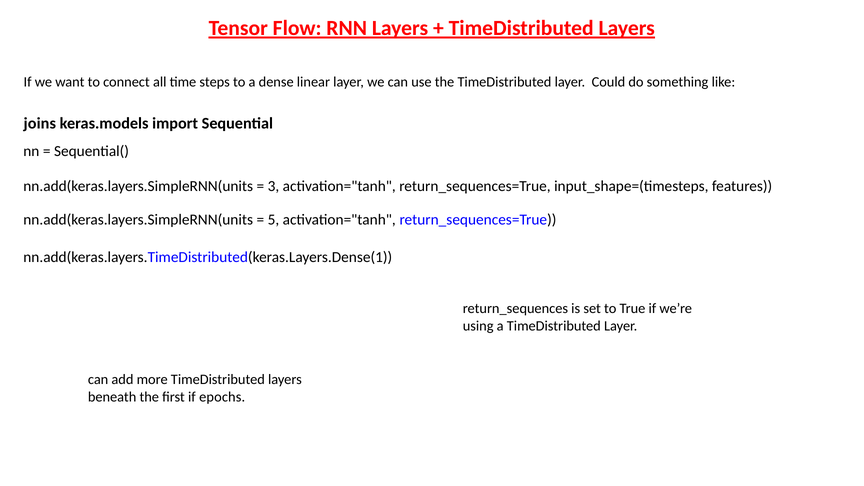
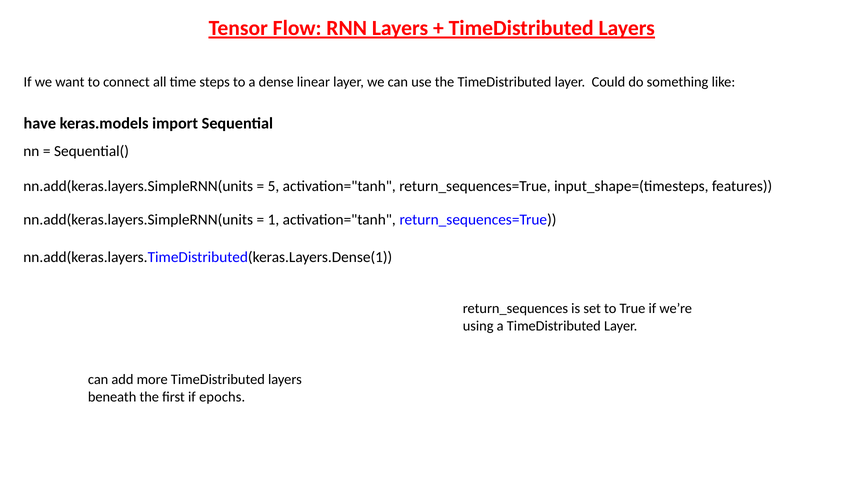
joins: joins -> have (40, 123)
3: 3 -> 5 (273, 186)
5: 5 -> 1 (273, 220)
